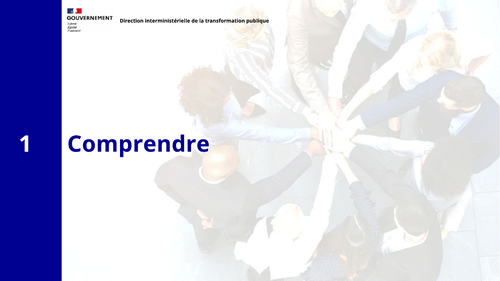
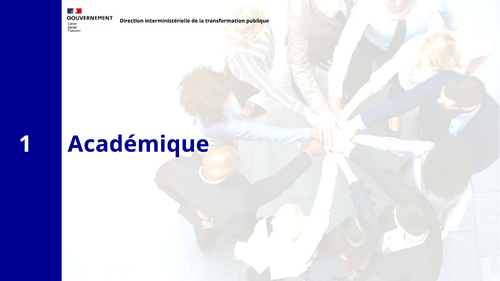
Comprendre: Comprendre -> Académique (138, 144)
